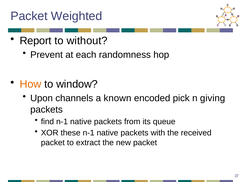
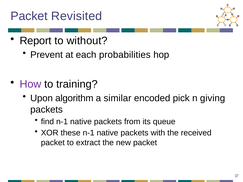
Weighted: Weighted -> Revisited (77, 16)
randomness: randomness -> probabilities (125, 55)
How colour: orange -> purple (30, 84)
window: window -> training (77, 84)
channels: channels -> algorithm (74, 98)
known: known -> similar (117, 98)
